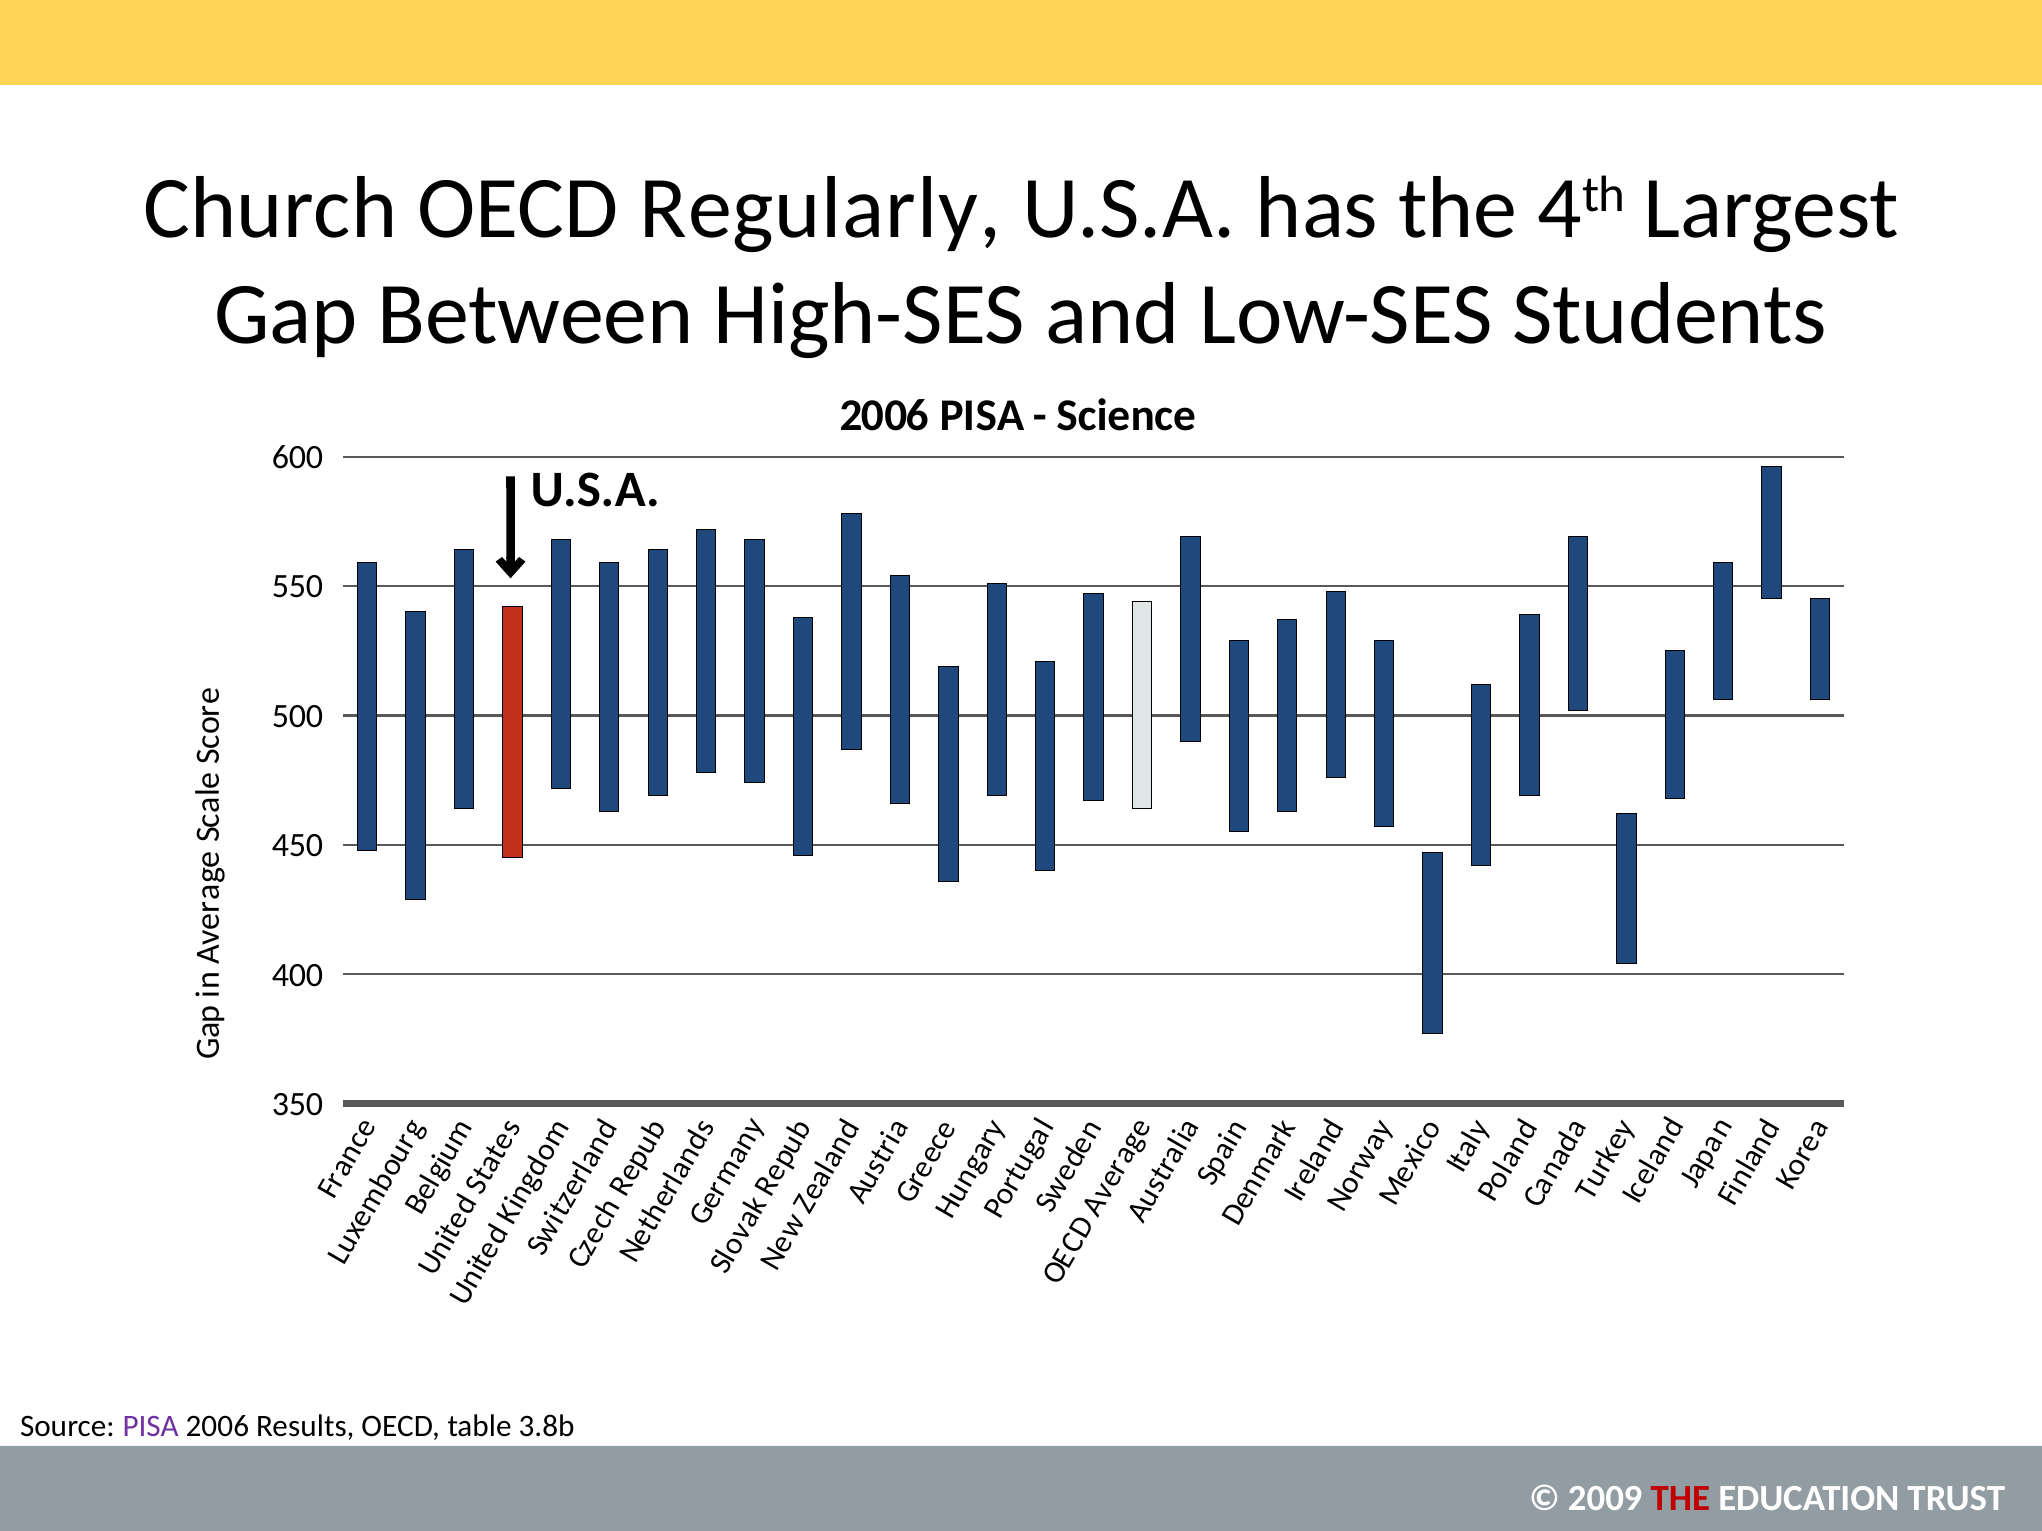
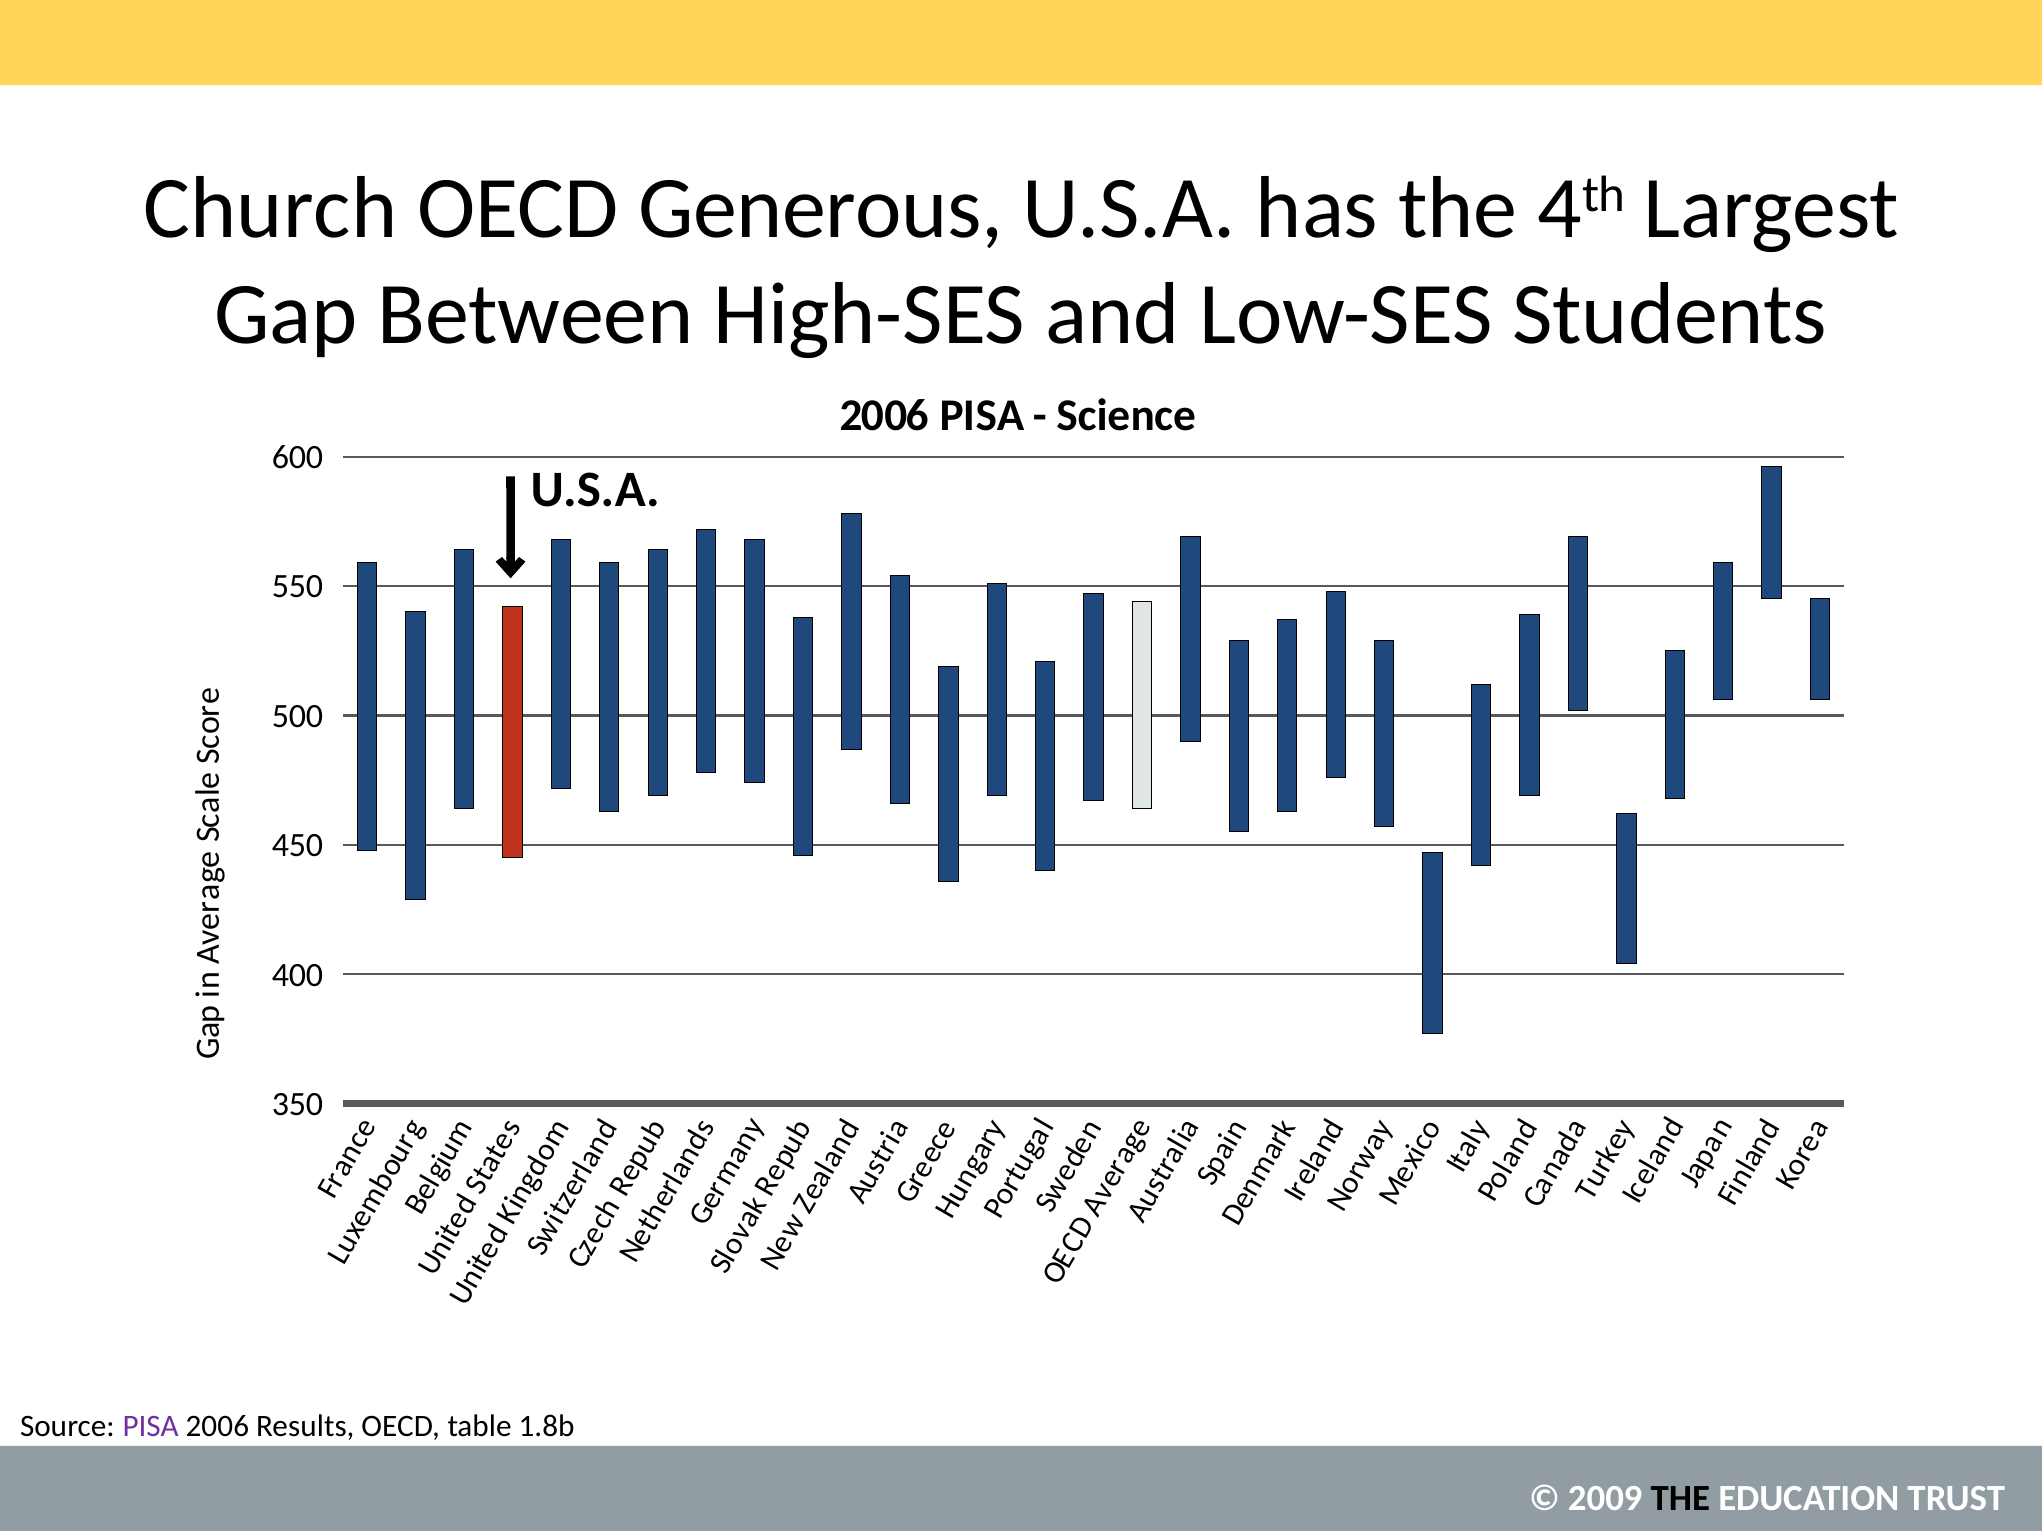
Regularly: Regularly -> Generous (821, 209)
3.8b: 3.8b -> 1.8b (547, 1427)
THE colour: red -> black (1680, 1499)
